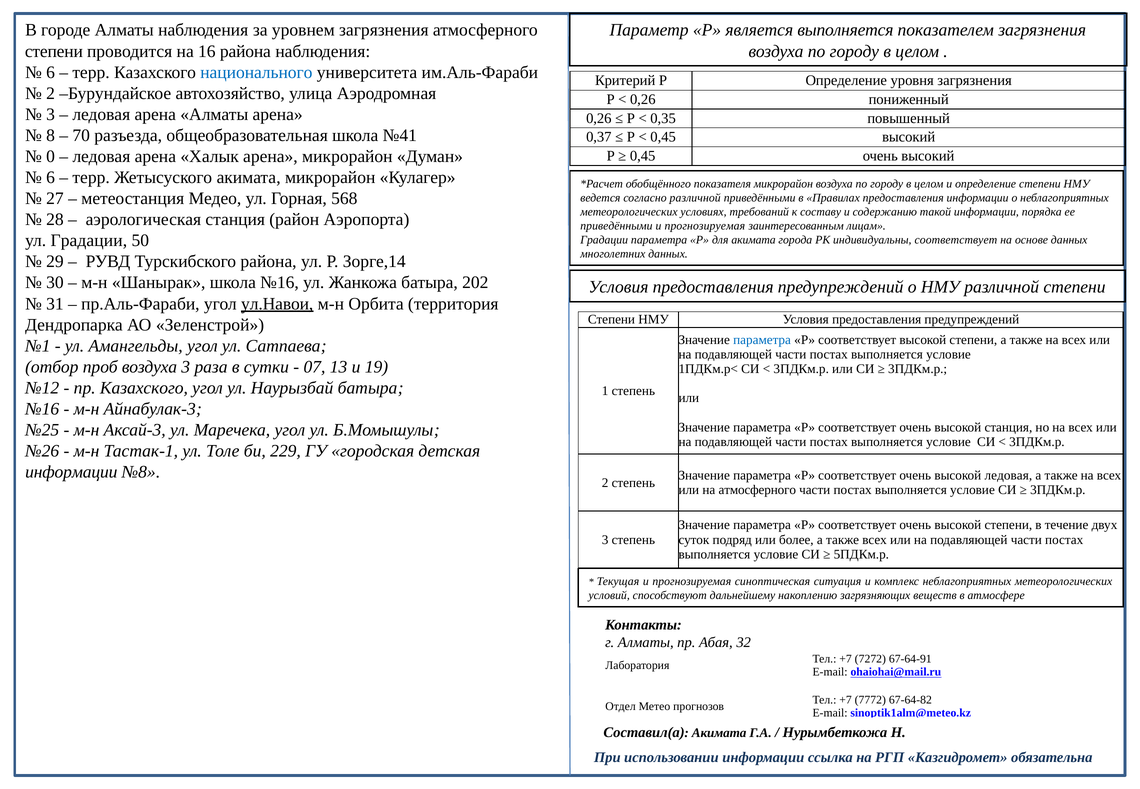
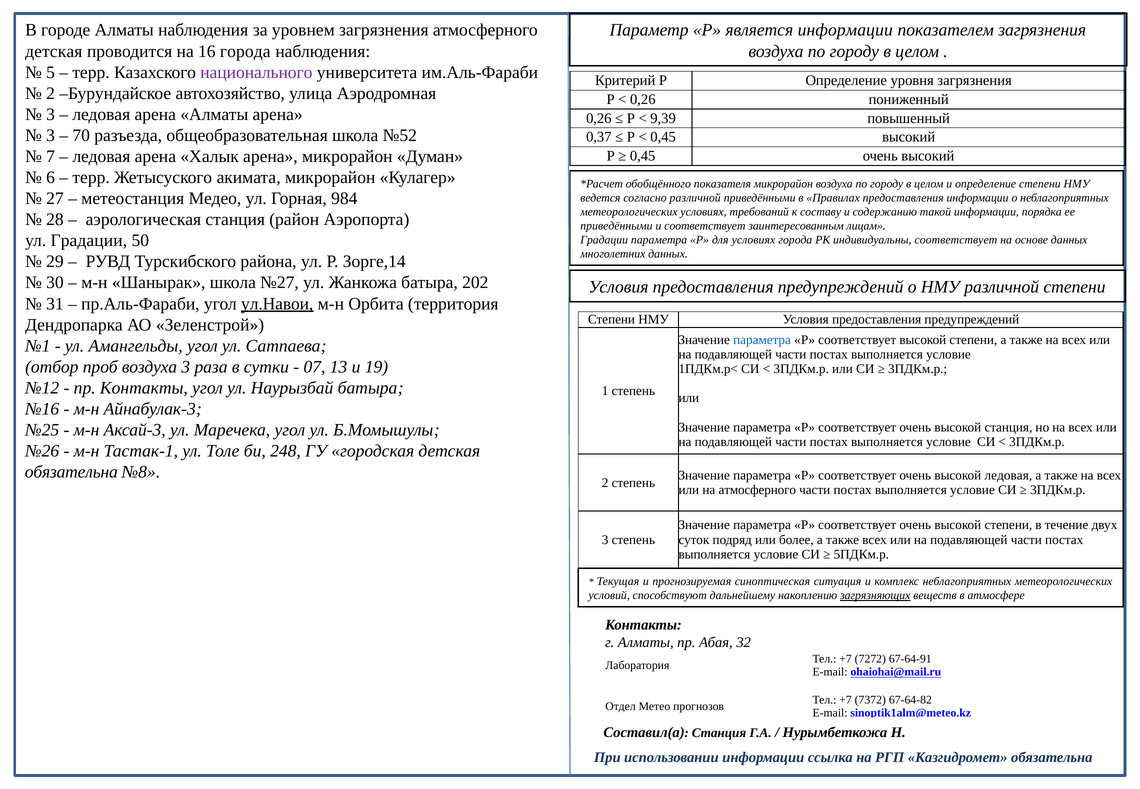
является выполняется: выполняется -> информации (845, 30)
степени: степени -> детская (54, 51)
16 района: района -> города (245, 51)
6: 6 -> 5 (51, 72)
национального colour: blue -> purple (256, 72)
0,35: 0,35 -> 9,39 (663, 118)
8: 8 -> 3 (51, 135)
№41: №41 -> №52 (400, 135)
0: 0 -> 7 (51, 156)
568: 568 -> 984 (344, 199)
прогнозируемая: прогнозируемая -> соответствует (705, 226)
для акимата: акимата -> условиях (753, 240)
школа №16: №16 -> №27 (280, 283)
пр Казахского: Казахского -> Контакты (144, 388)
229: 229 -> 248 (286, 451)
информации: информации -> обязательна (71, 472)
загрязняющих underline: none -> present (875, 596)
7772: 7772 -> 7372 (870, 700)
Составил(а Акимата: Акимата -> Станция (719, 733)
